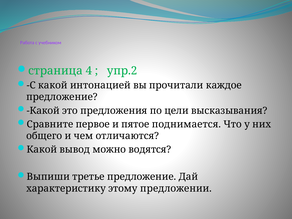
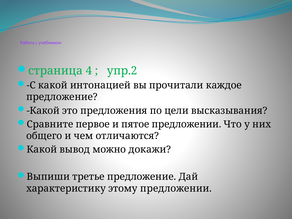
пятое поднимается: поднимается -> предложении (187, 124)
водятся: водятся -> докажи (150, 150)
